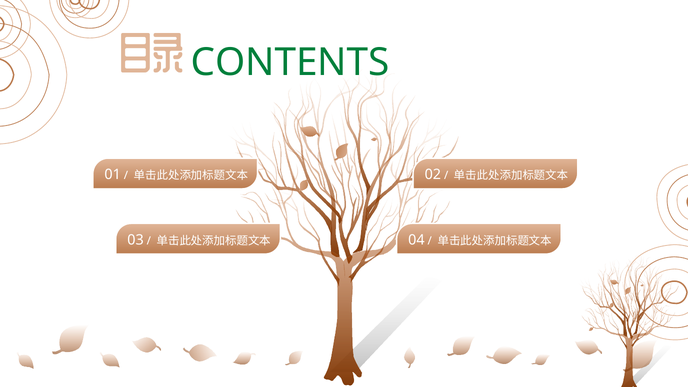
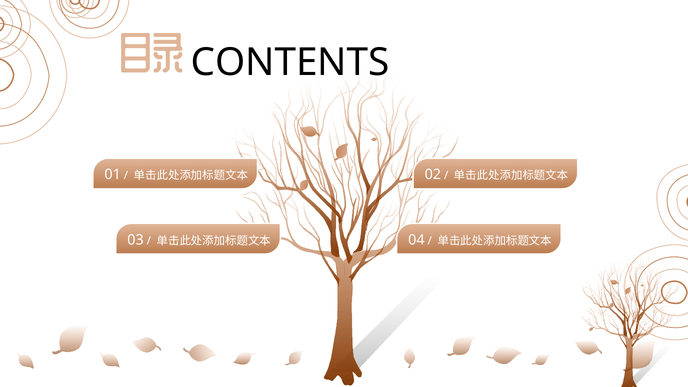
CONTENTS colour: green -> black (290, 63)
